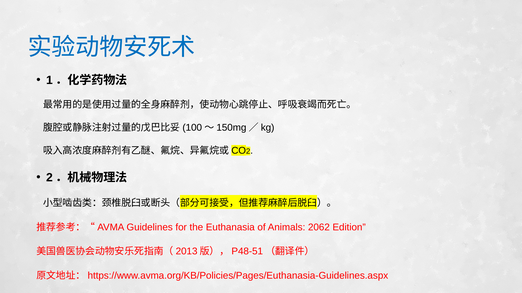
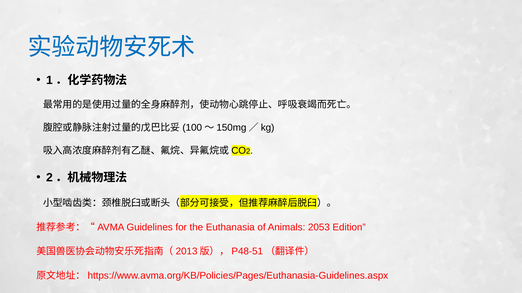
2062: 2062 -> 2053 (319, 228)
